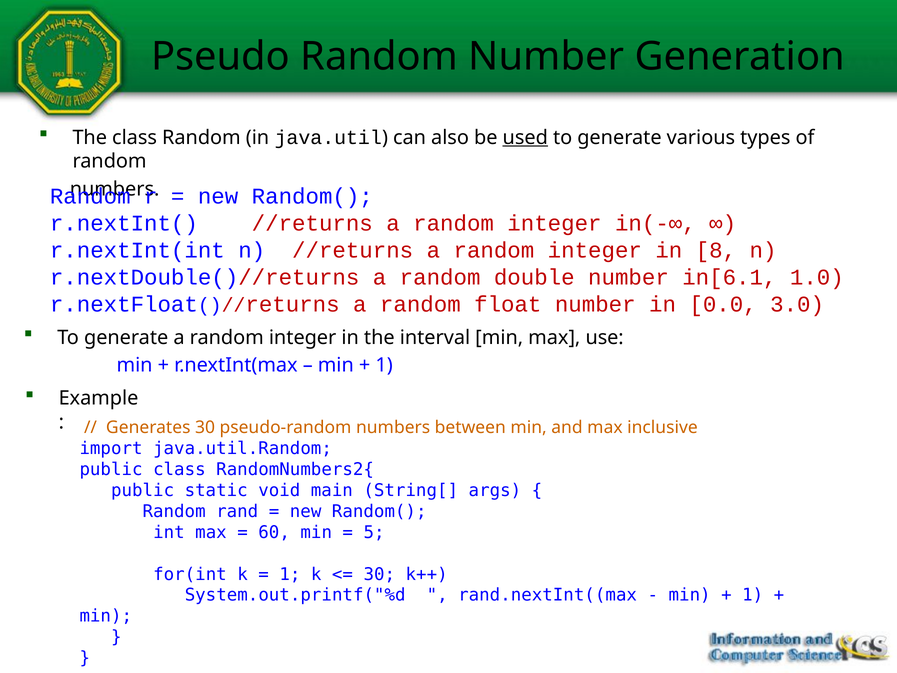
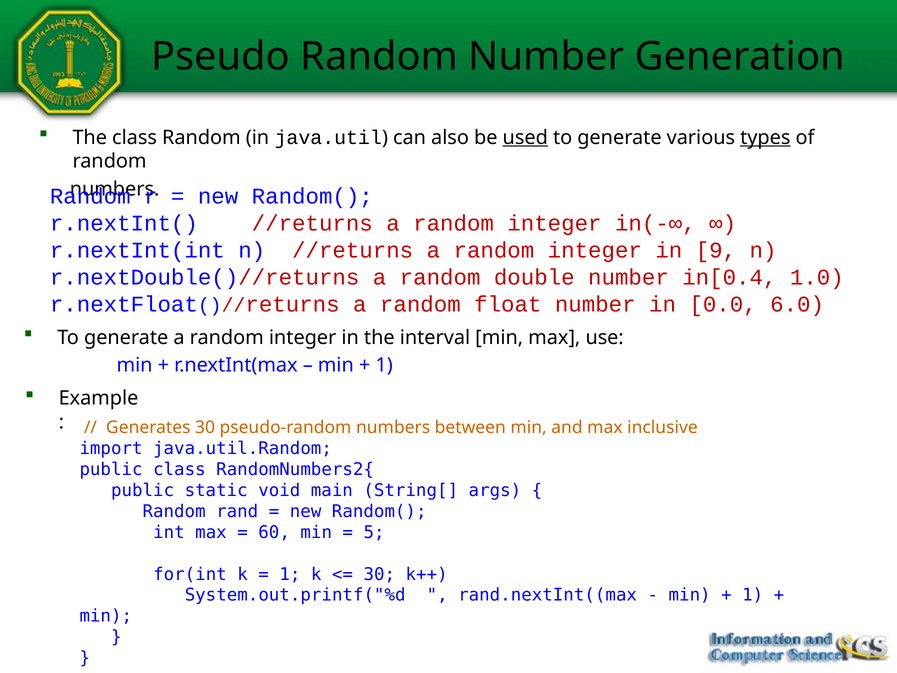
types underline: none -> present (765, 137)
8: 8 -> 9 (716, 250)
in[6.1: in[6.1 -> in[0.4 (729, 277)
3.0: 3.0 -> 6.0 (797, 304)
